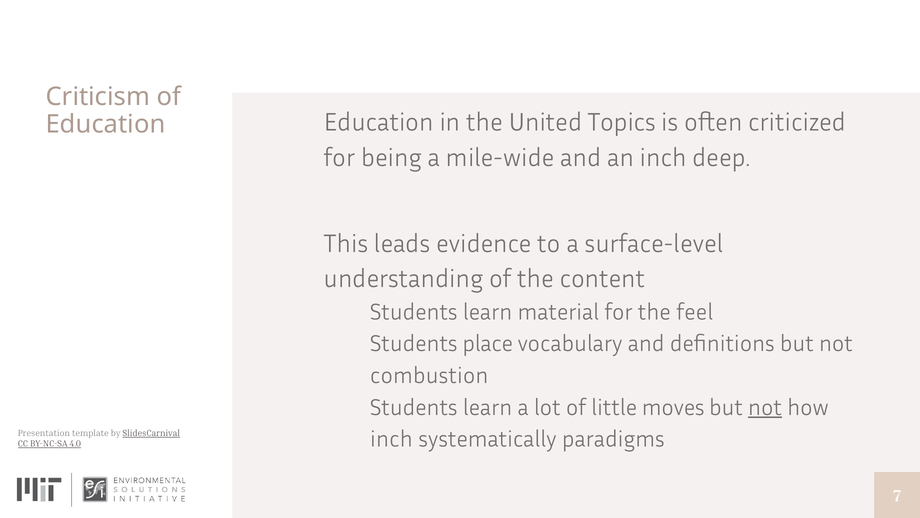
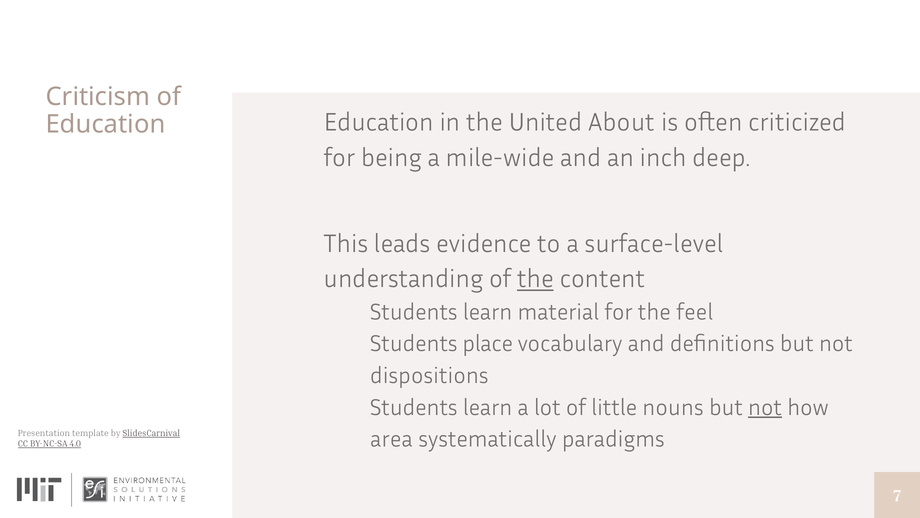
Topics: Topics -> About (621, 122)
the underline: none -> present (535, 279)
combustion: combustion -> dispositions (429, 375)
moves: moves -> nouns (673, 407)
inch: inch -> area (391, 439)
